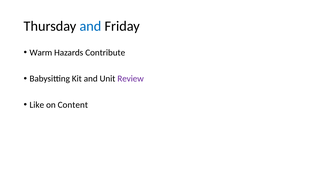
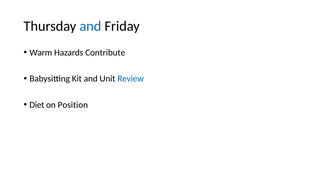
Review colour: purple -> blue (131, 79)
Like: Like -> Diet (37, 105)
Content: Content -> Position (73, 105)
